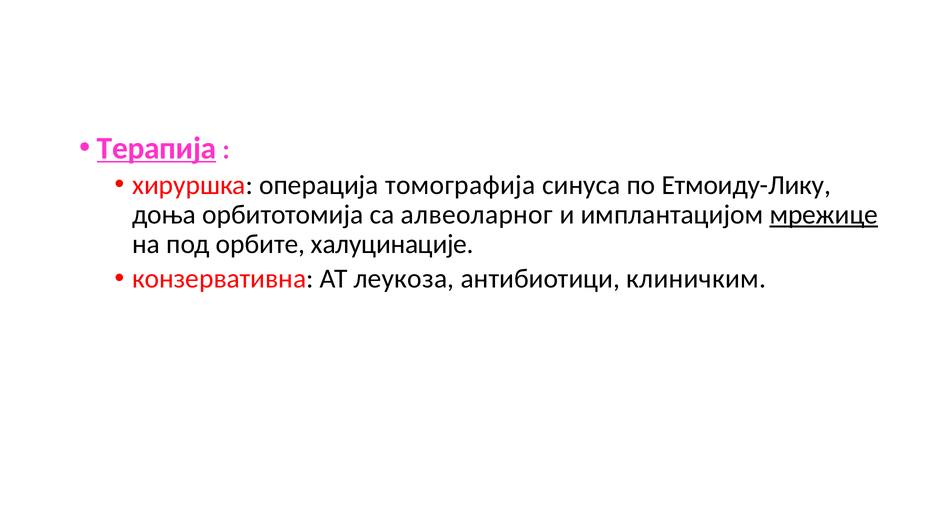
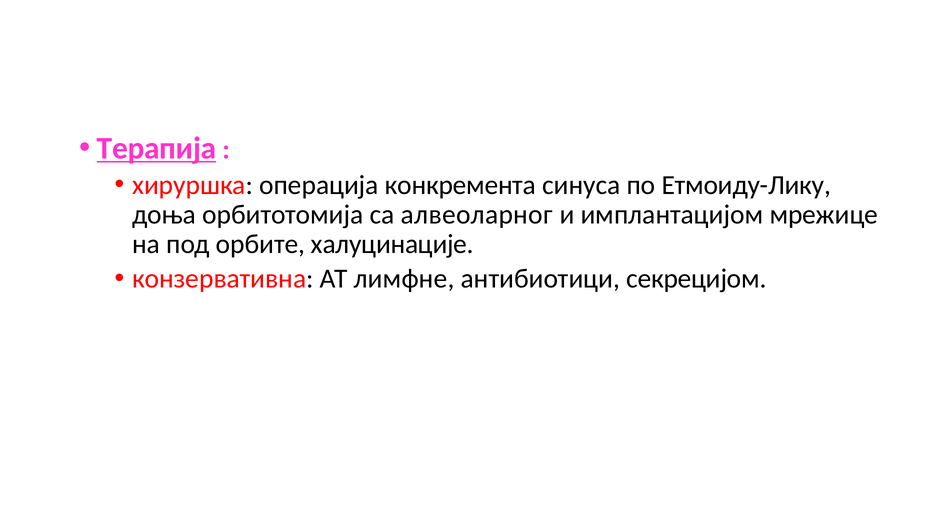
томографија: томографија -> конкремента (460, 185)
мрежице underline: present -> none (824, 215)
леукоза: леукоза -> лимфне (404, 279)
клиничким: клиничким -> секрецијом (696, 279)
